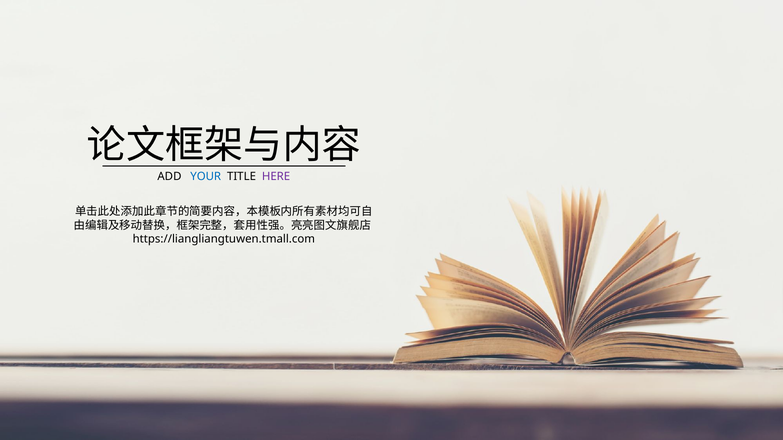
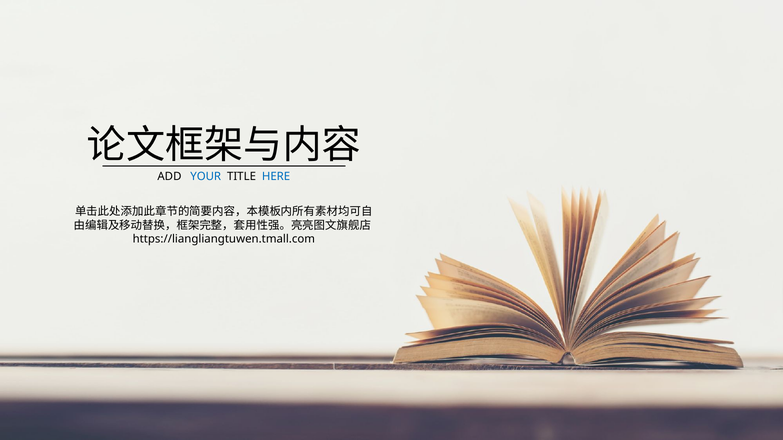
HERE colour: purple -> blue (276, 177)
